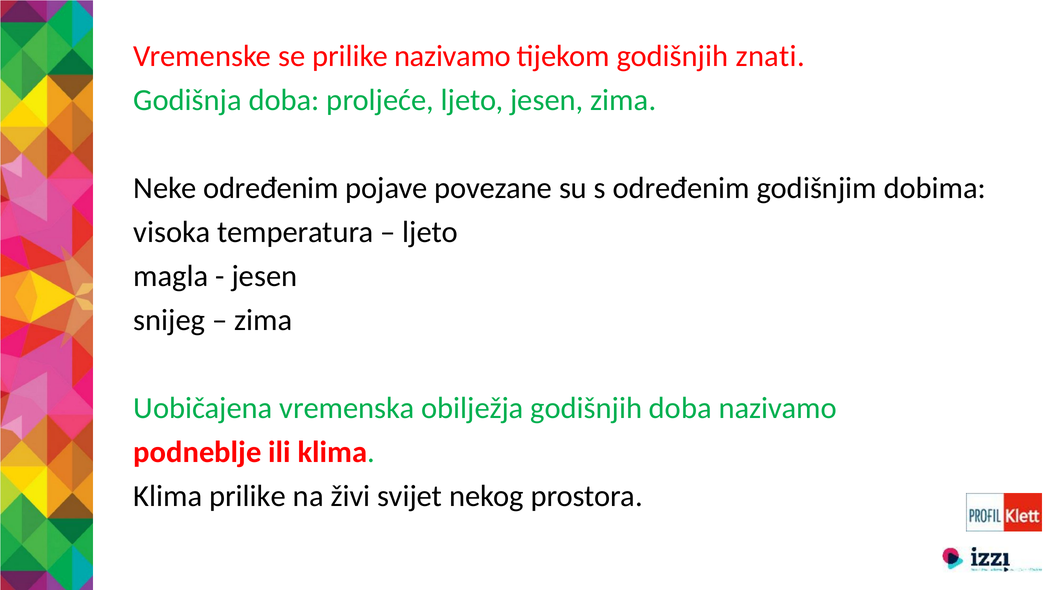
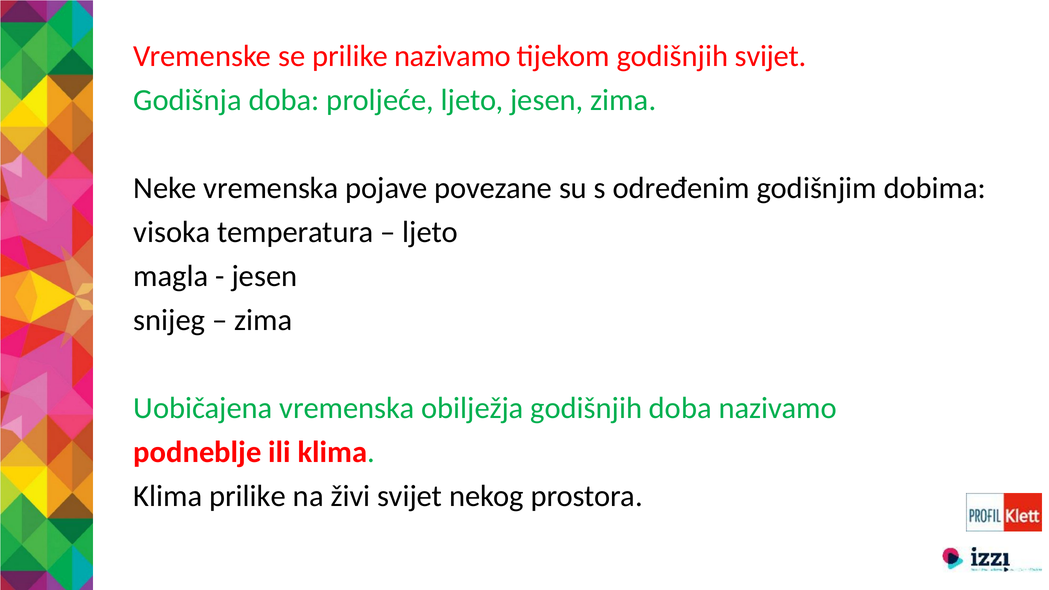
godišnjih znati: znati -> svijet (771, 56)
Neke određenim: određenim -> vremenska (271, 188)
